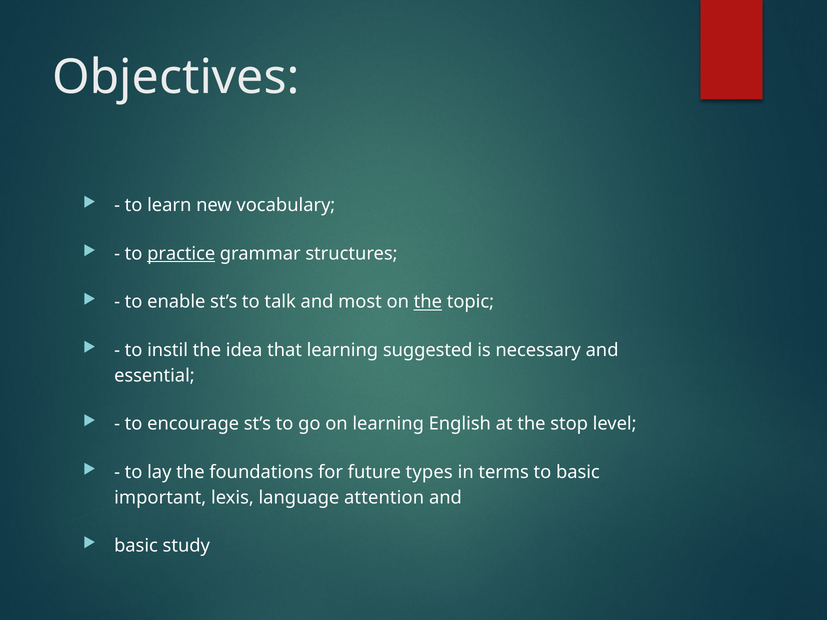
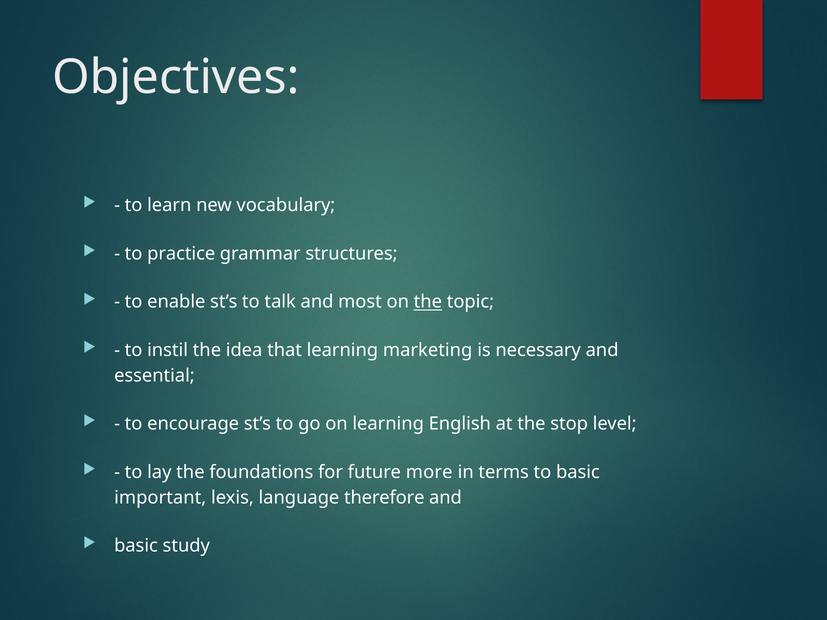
practice underline: present -> none (181, 254)
suggested: suggested -> marketing (428, 350)
types: types -> more (429, 472)
attention: attention -> therefore (384, 498)
